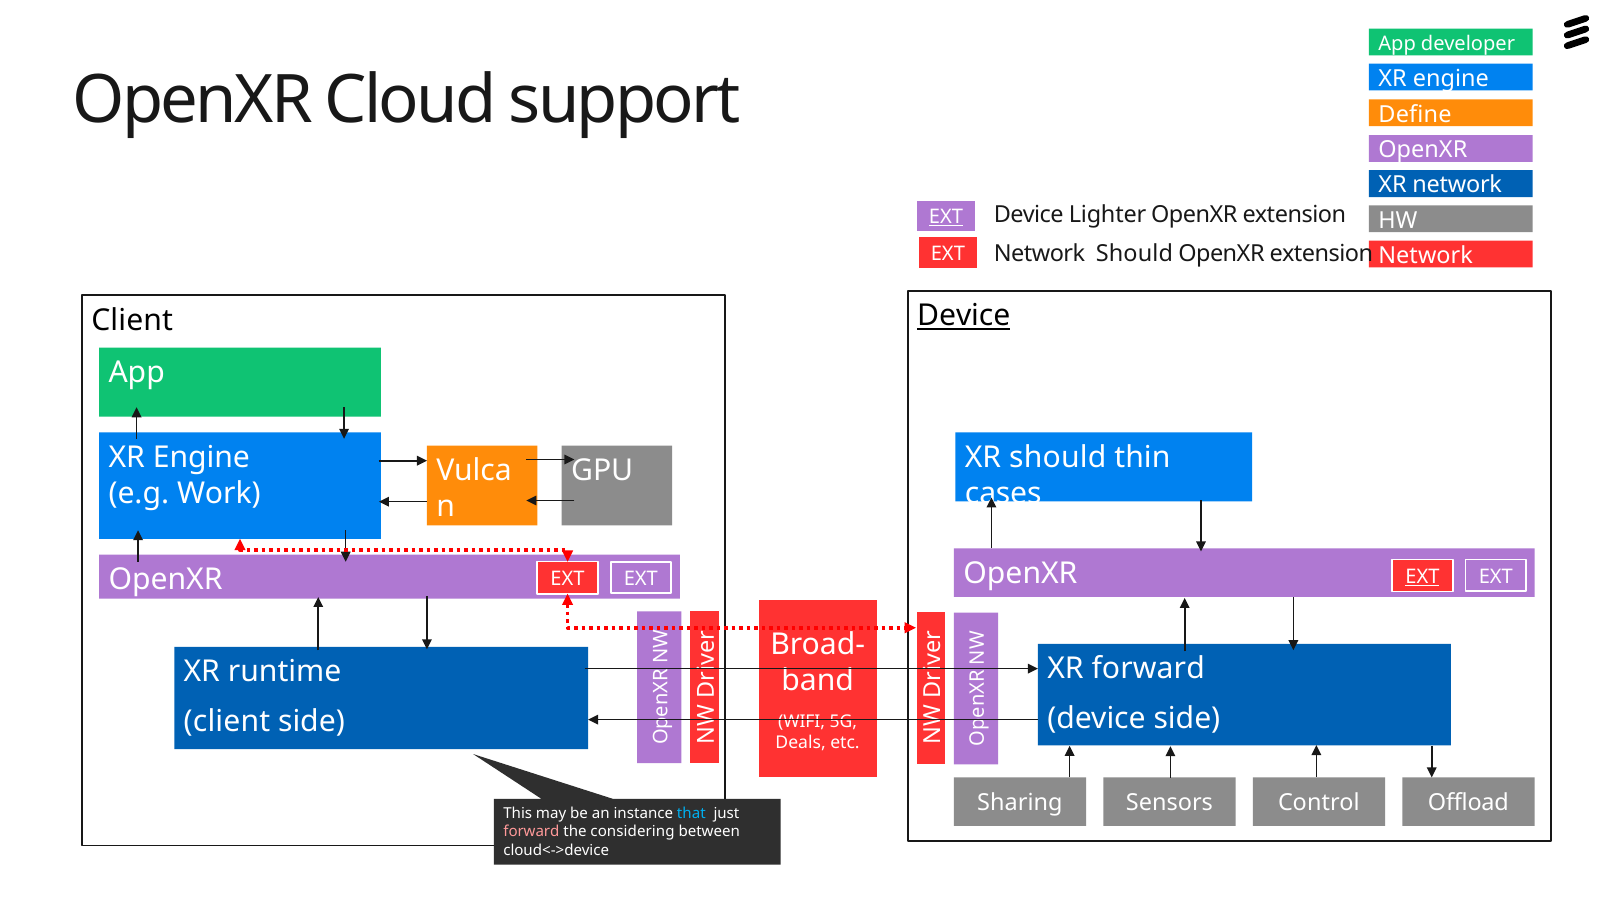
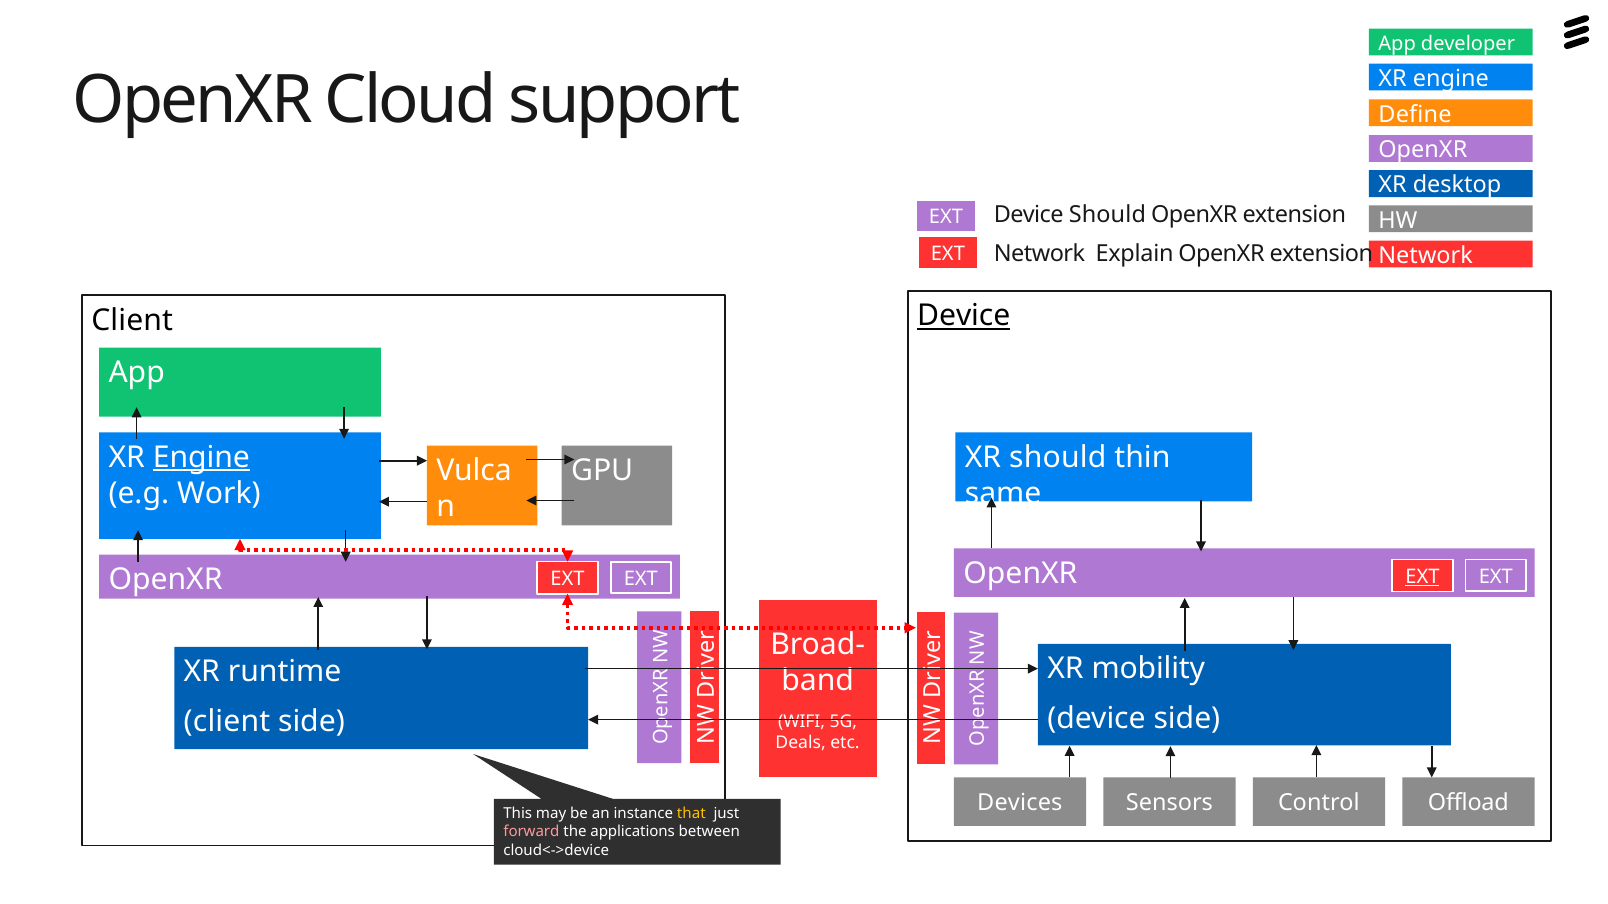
XR network: network -> desktop (1457, 185)
Device Lighter: Lighter -> Should (1107, 215)
EXT underline: present -> none (946, 217)
Network Should: Should -> Explain (1135, 254)
Engine underline: none -> present (201, 458)
cases: cases -> same (1003, 494)
XR forward: forward -> mobility (1148, 669)
Sharing: Sharing -> Devices (1020, 804)
that colour: light blue -> yellow (691, 814)
considering: considering -> applications (633, 832)
